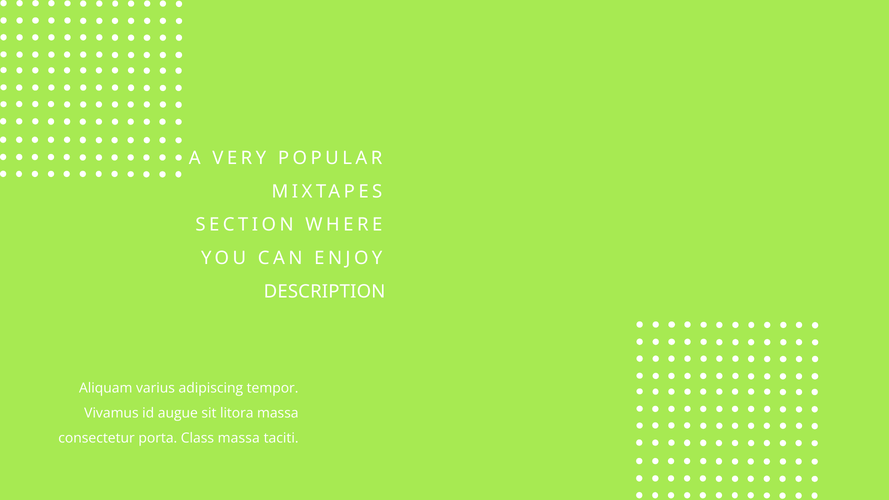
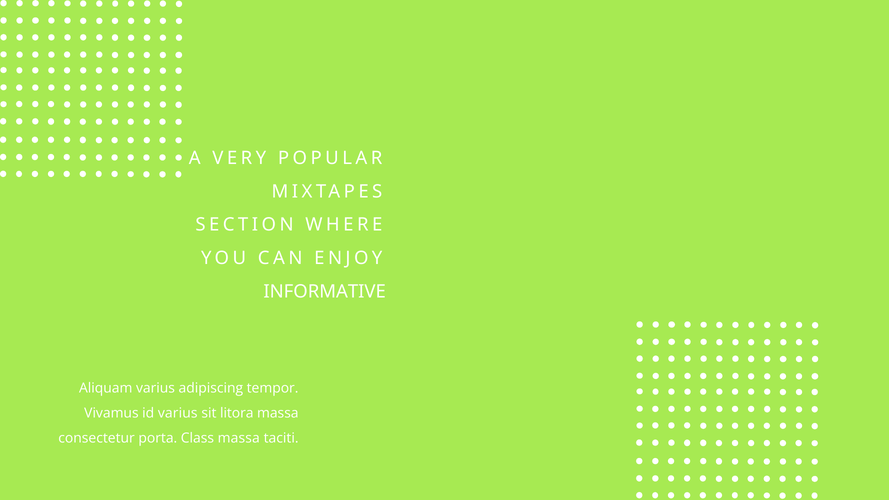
DESCRIPTION: DESCRIPTION -> INFORMATIVE (325, 292)
id augue: augue -> varius (178, 413)
